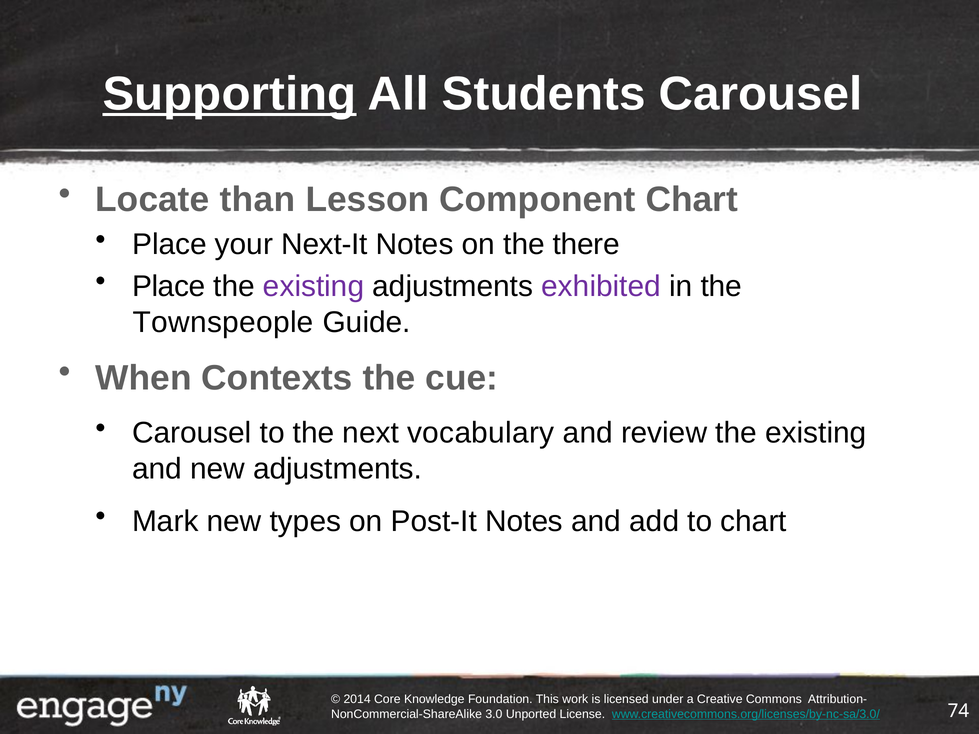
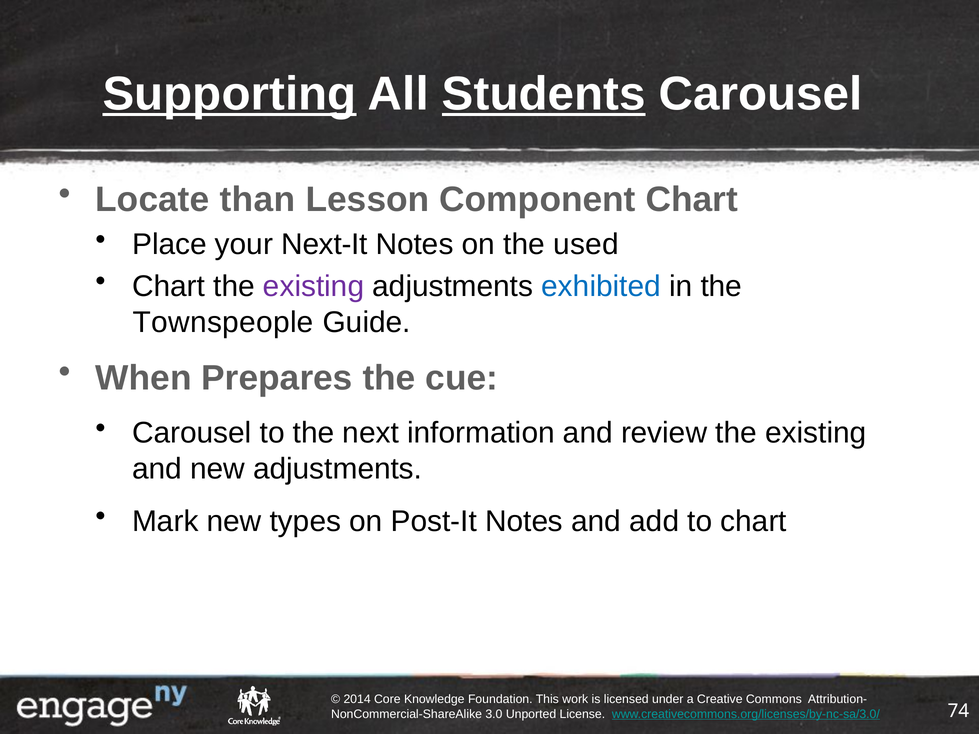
Students underline: none -> present (544, 94)
there: there -> used (586, 245)
Place: Place -> Chart (169, 286)
exhibited colour: purple -> blue (601, 286)
Contexts: Contexts -> Prepares (277, 378)
vocabulary: vocabulary -> information (481, 433)
